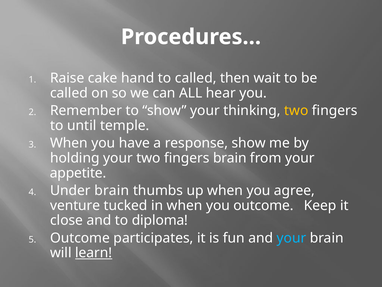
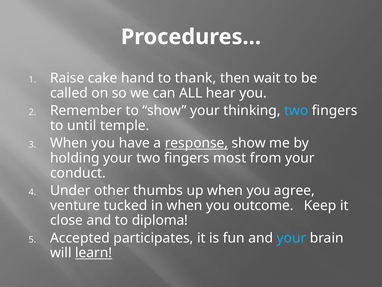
to called: called -> thank (196, 78)
two colour: yellow -> light blue (296, 110)
response underline: none -> present (196, 143)
fingers brain: brain -> most (230, 158)
appetite: appetite -> conduct (78, 173)
Under brain: brain -> other (112, 190)
Outcome: Outcome -> Accepted (80, 238)
